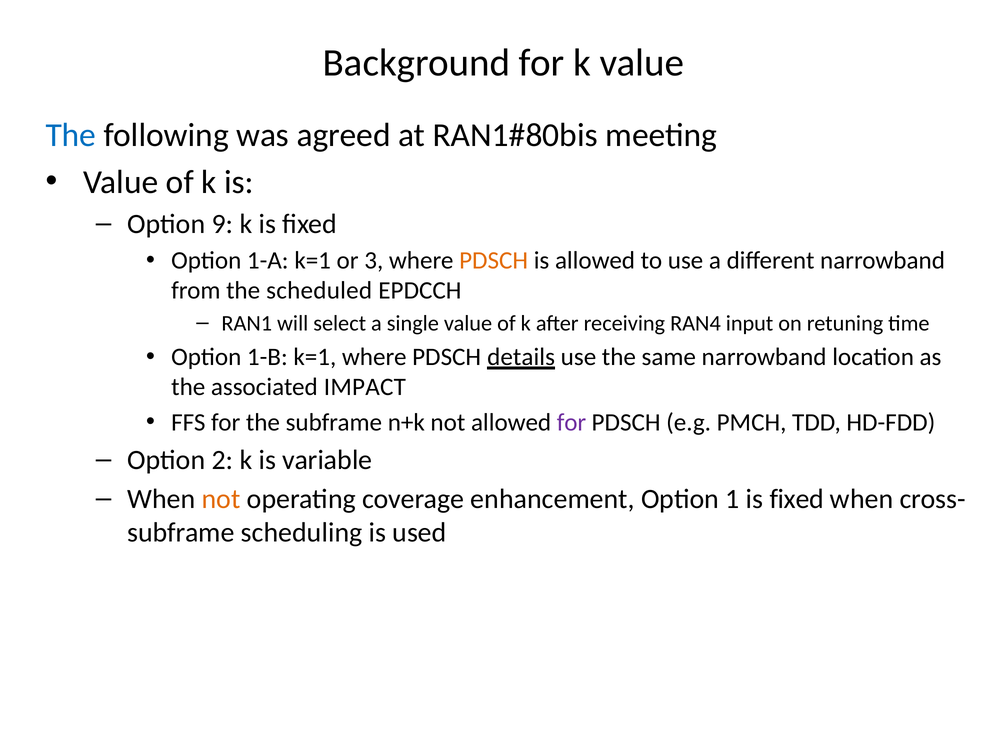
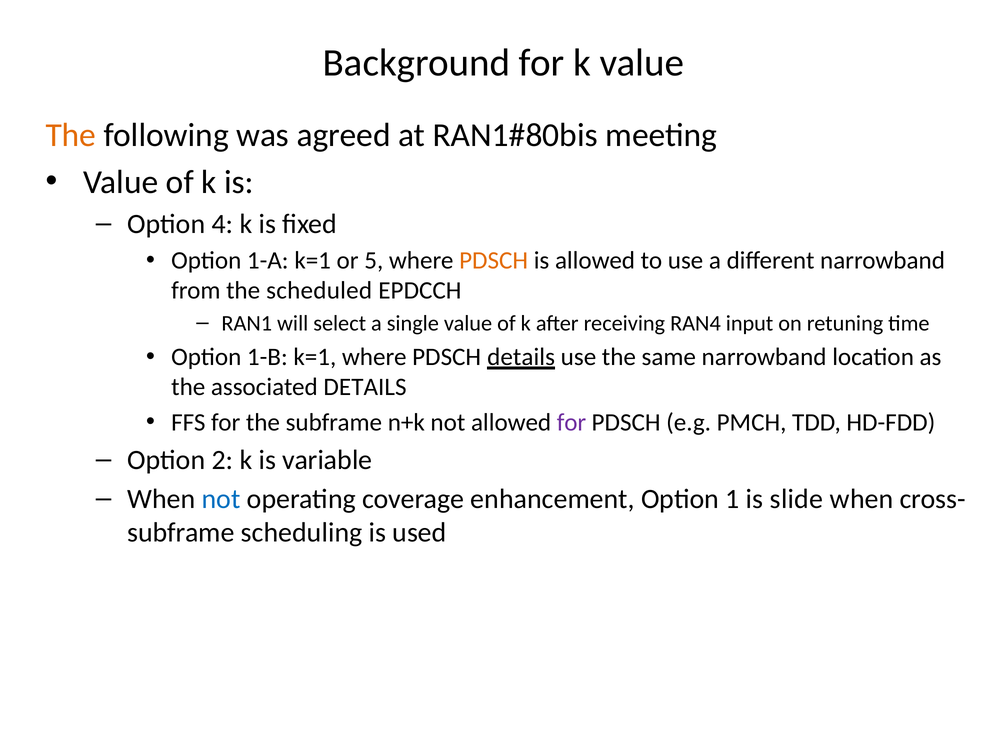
The colour: blue -> orange (71, 135)
9: 9 -> 4 (222, 224)
3: 3 -> 5 (374, 261)
associated IMPACT: IMPACT -> DETAILS (365, 388)
not colour: orange -> blue (221, 499)
1 is fixed: fixed -> slide (796, 499)
